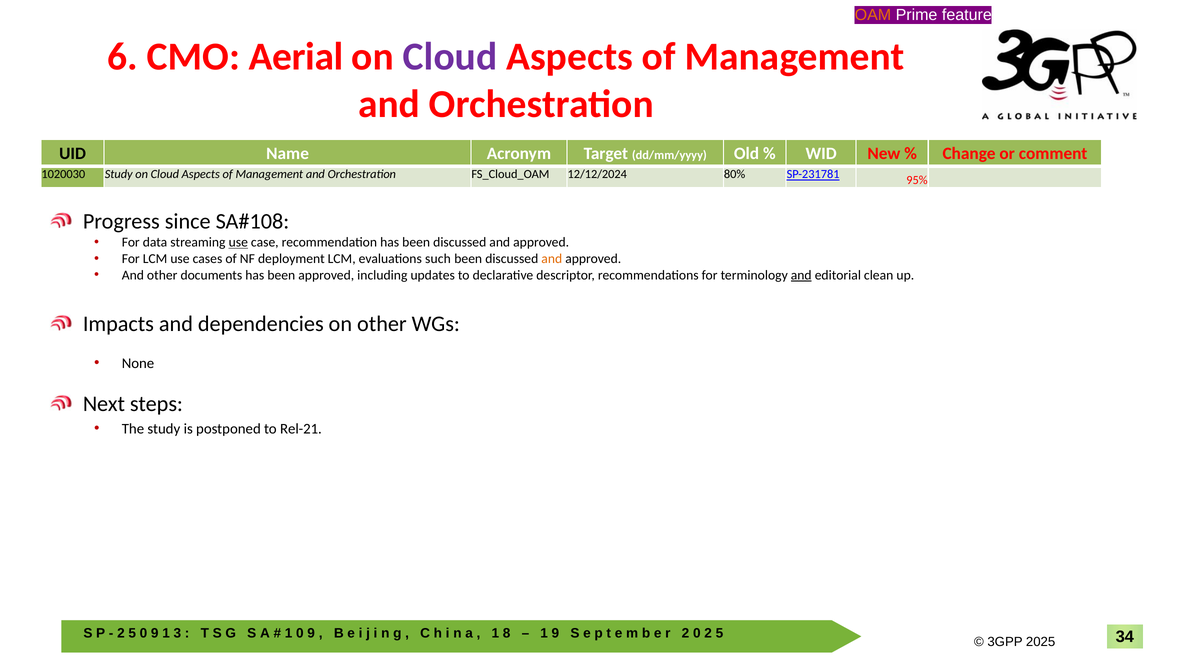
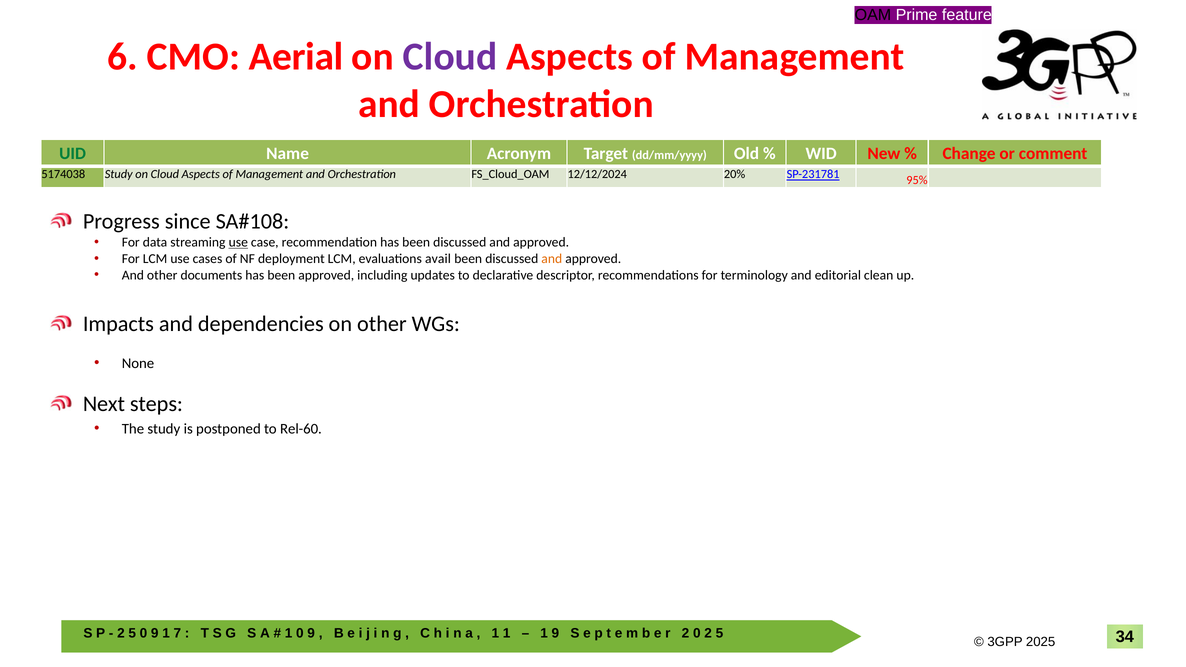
OAM colour: orange -> black (873, 15)
UID colour: black -> green (73, 154)
1020030: 1020030 -> 5174038 (63, 174)
80%: 80% -> 20% (735, 174)
such: such -> avail (438, 259)
and underline: present -> none (801, 275)
Rel-21: Rel-21 -> Rel-60 (301, 429)
3: 3 -> 7 (177, 634)
8: 8 -> 1 (507, 634)
